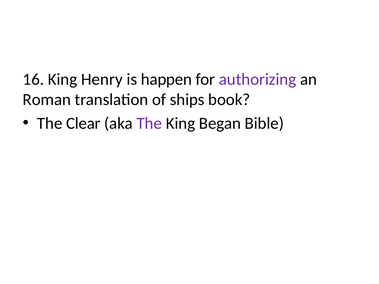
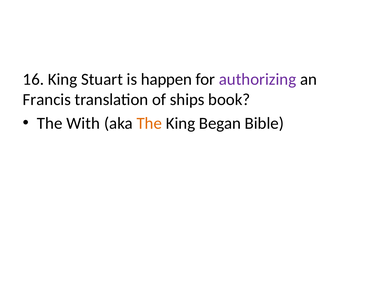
Henry: Henry -> Stuart (102, 80)
Roman: Roman -> Francis (47, 100)
Clear: Clear -> With (83, 123)
The colour: purple -> orange (149, 123)
